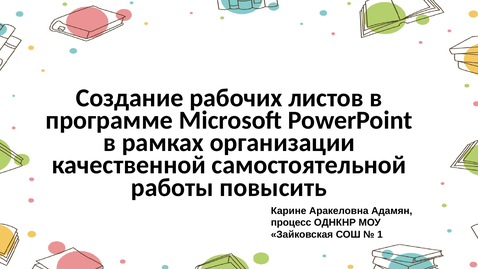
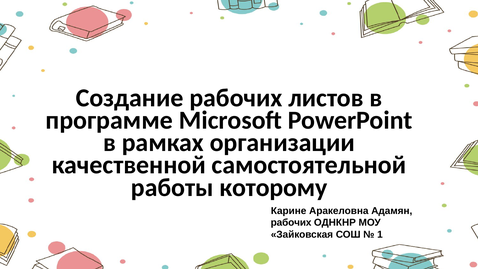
повысить: повысить -> которому (273, 187)
процесс: процесс -> рабочих (291, 223)
